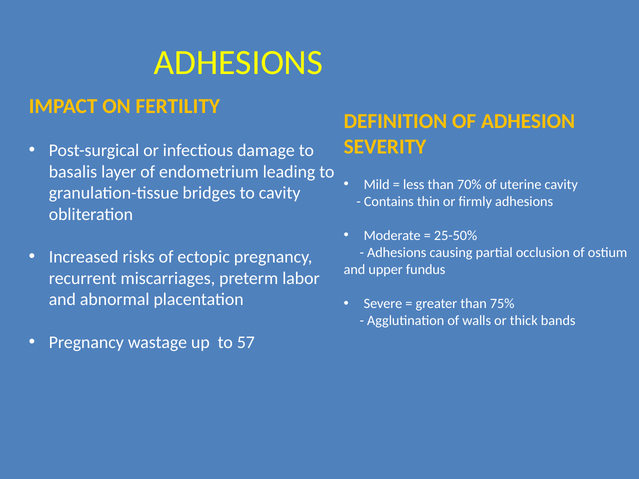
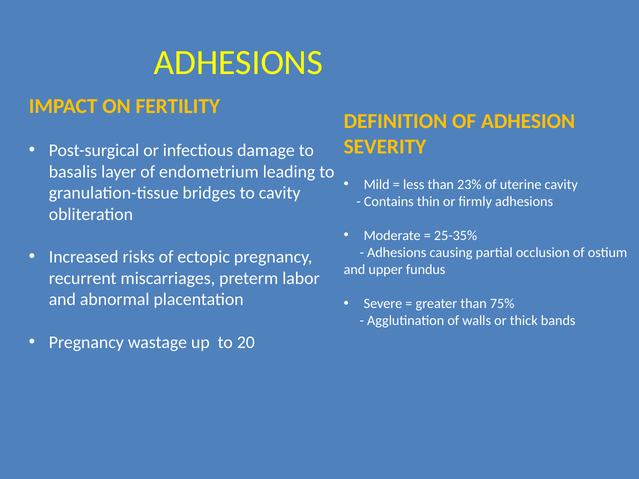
70%: 70% -> 23% (469, 185)
25-50%: 25-50% -> 25-35% (456, 236)
57: 57 -> 20 (246, 342)
